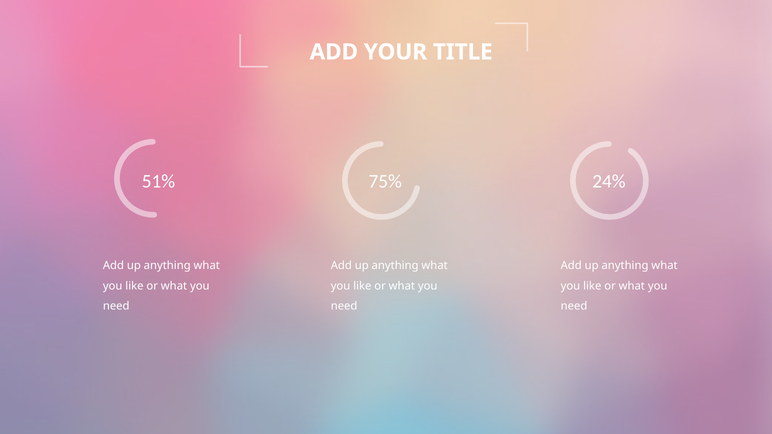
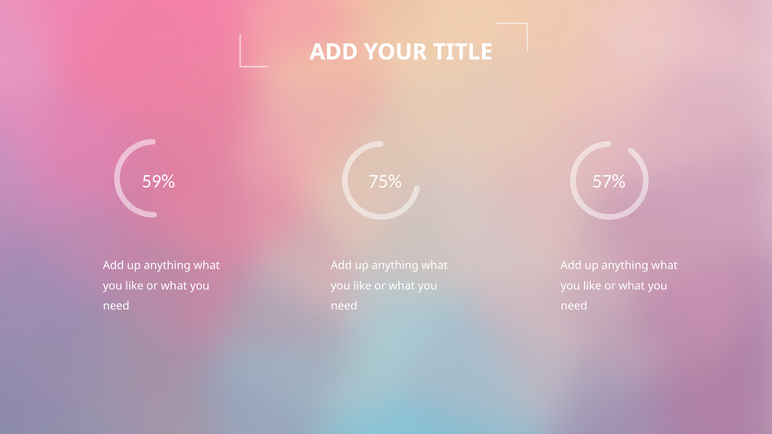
51%: 51% -> 59% (158, 182)
24%: 24% -> 57% (609, 182)
